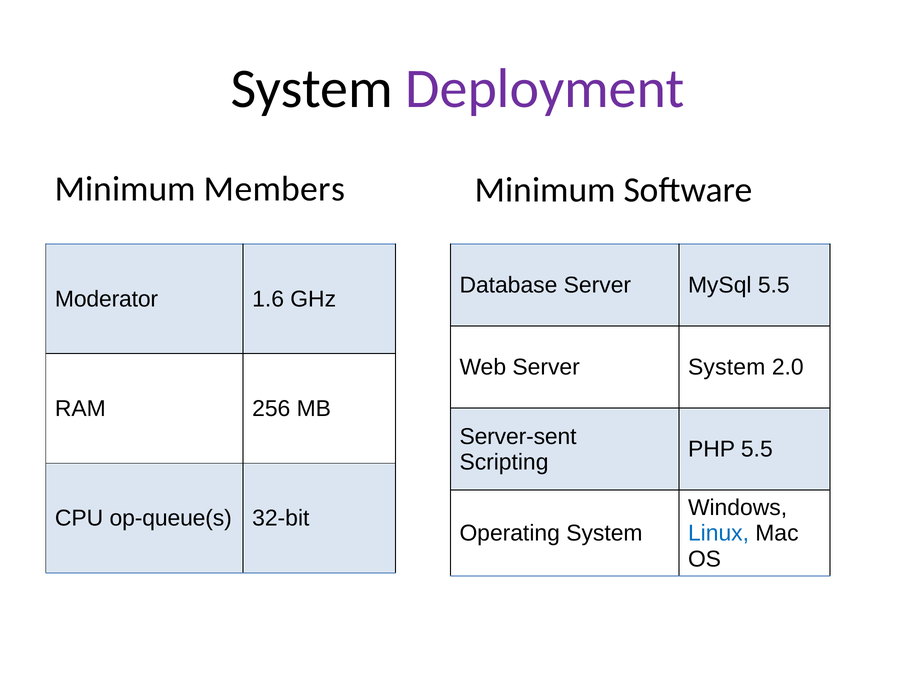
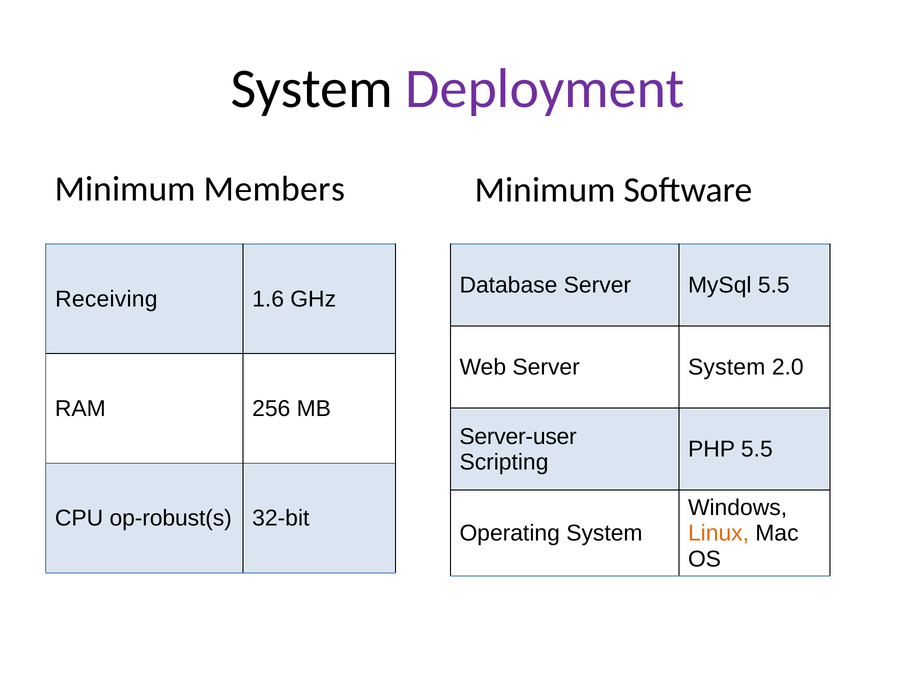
Moderator: Moderator -> Receiving (106, 299)
Server-sent: Server-sent -> Server-user (518, 437)
op-queue(s: op-queue(s -> op-robust(s (171, 518)
Linux colour: blue -> orange (719, 533)
